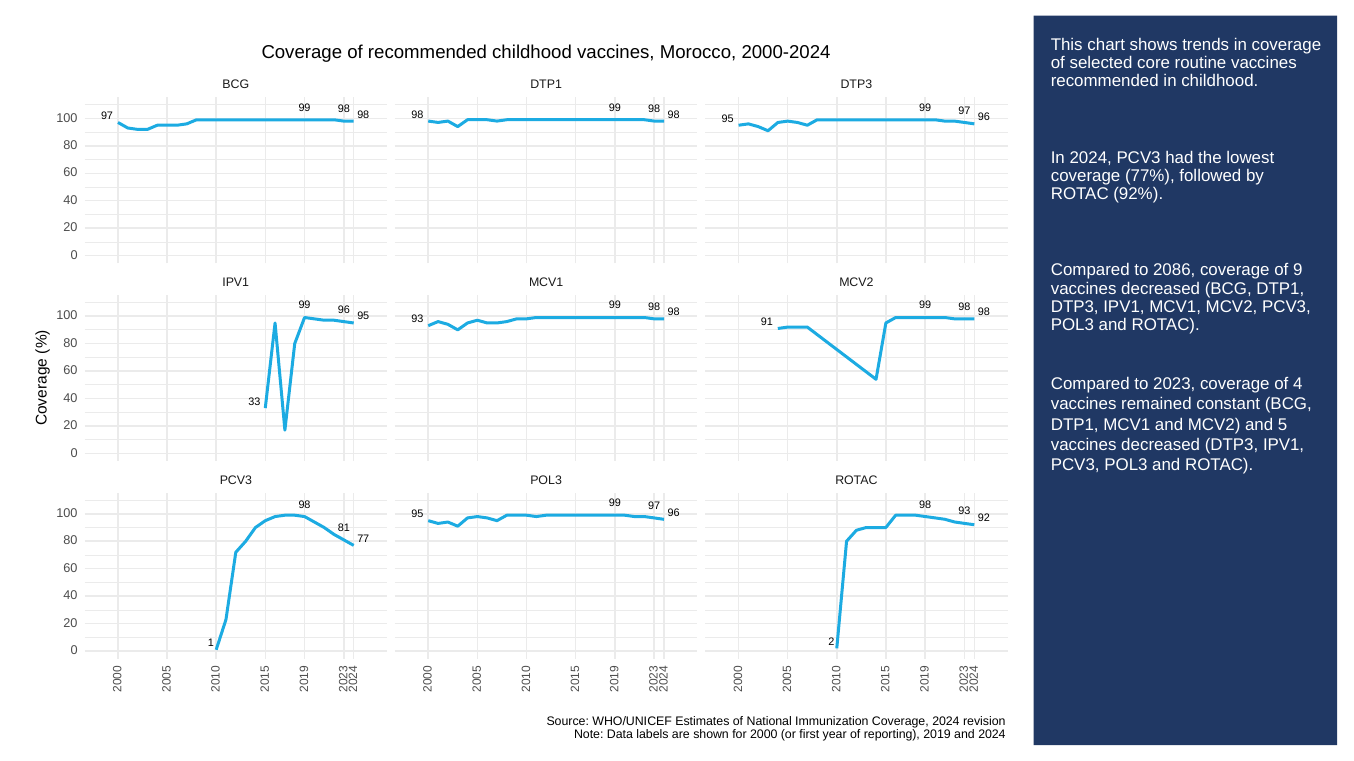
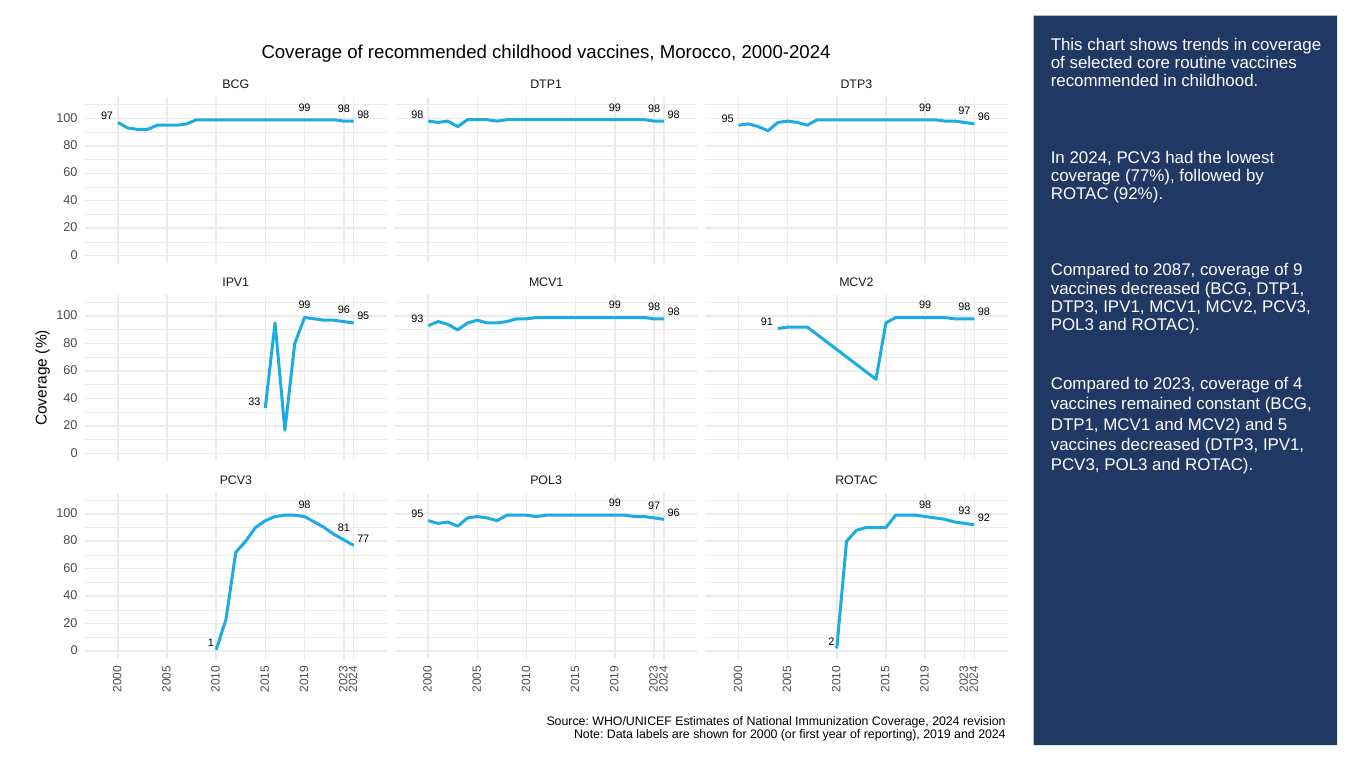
2086: 2086 -> 2087 (1174, 271)
